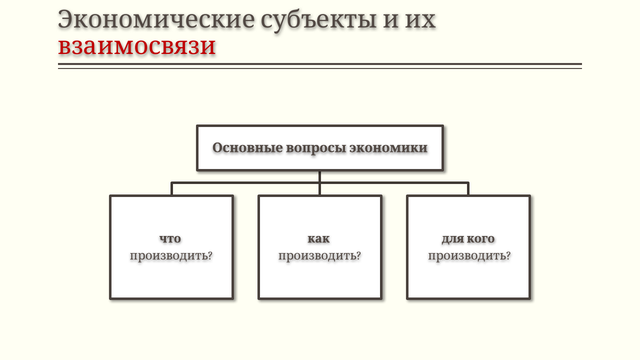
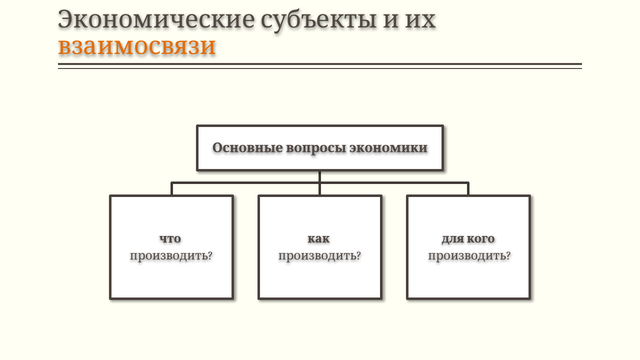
взаимосвязи colour: red -> orange (137, 46)
